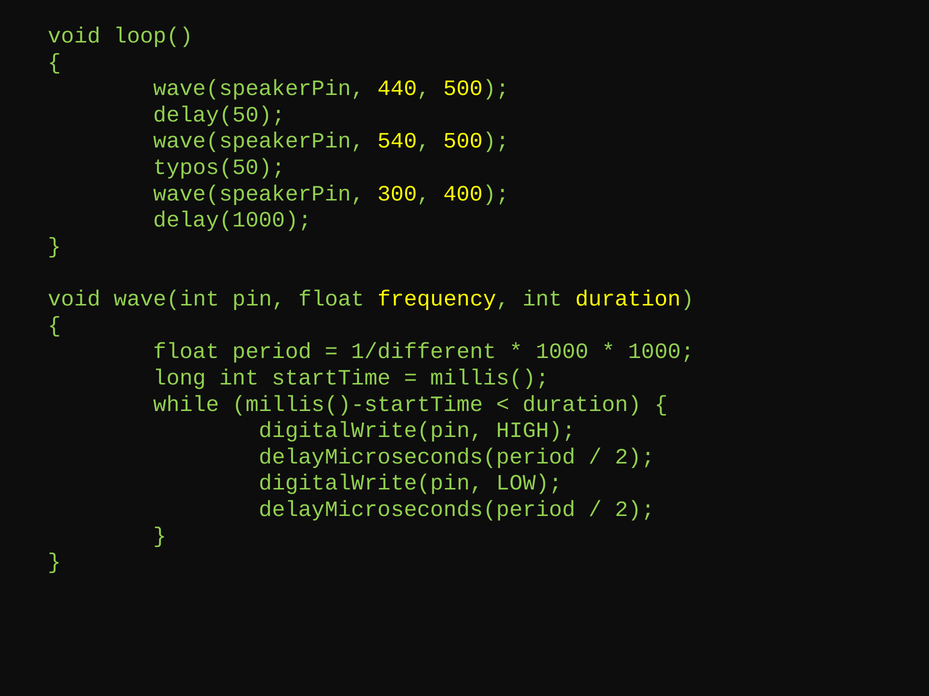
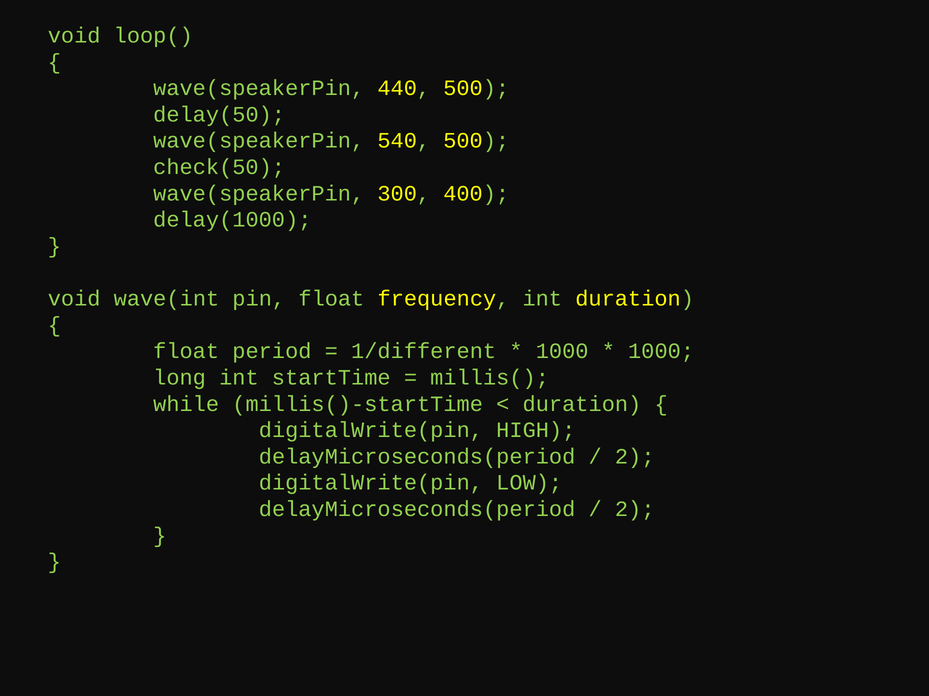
typos(50: typos(50 -> check(50 (219, 167)
